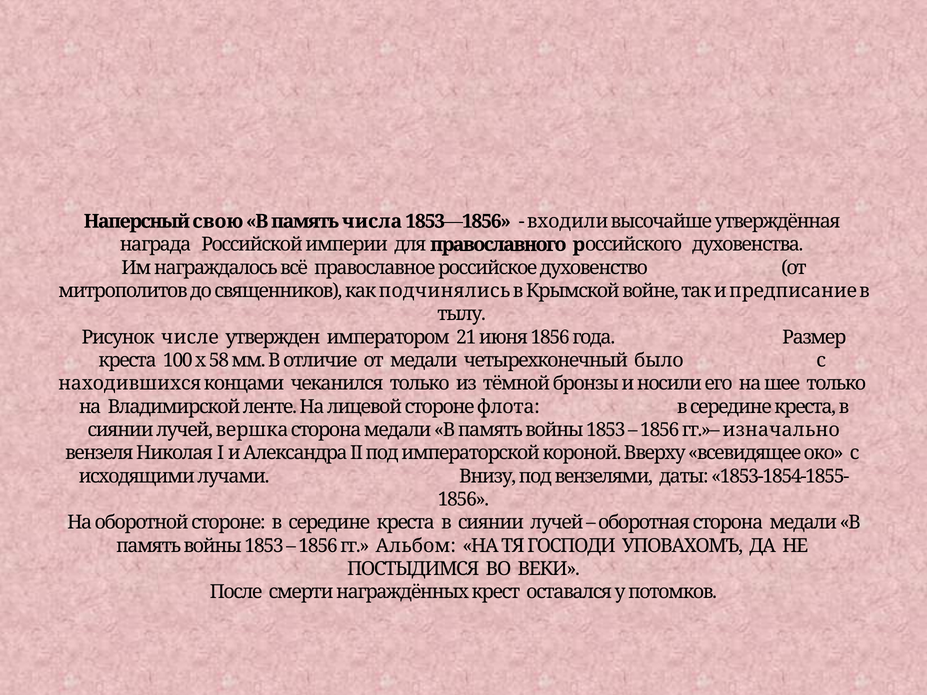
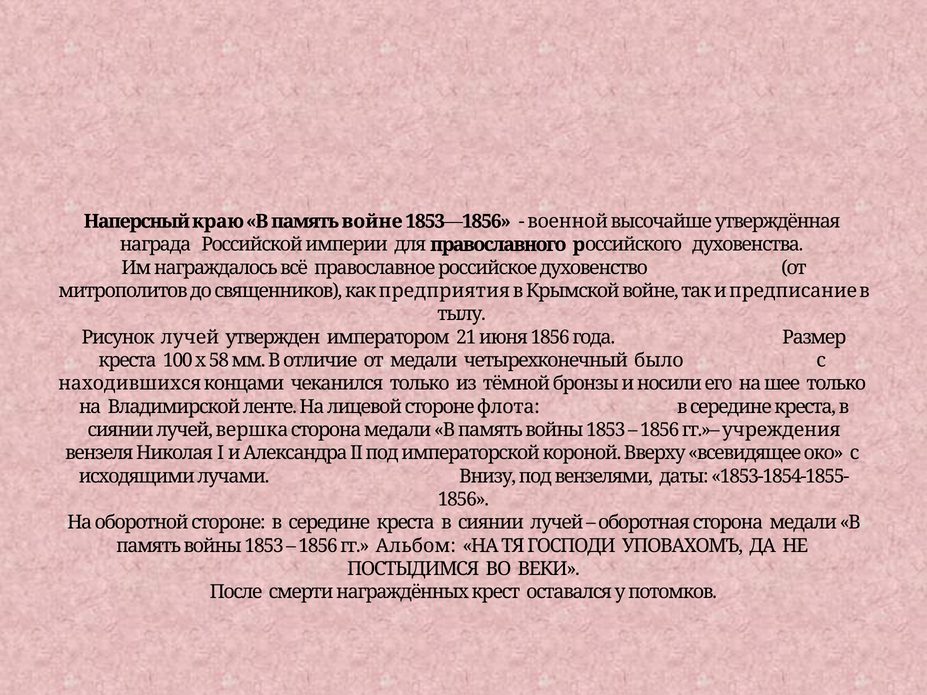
свою: свою -> краю (218, 221)
память числа: числа -> войне (372, 221)
входили: входили -> военной (568, 221)
подчинялись: подчинялись -> предприятия (444, 291)
Рисунок числе: числе -> лучей (190, 337)
изначально: изначально -> учреждения (781, 430)
